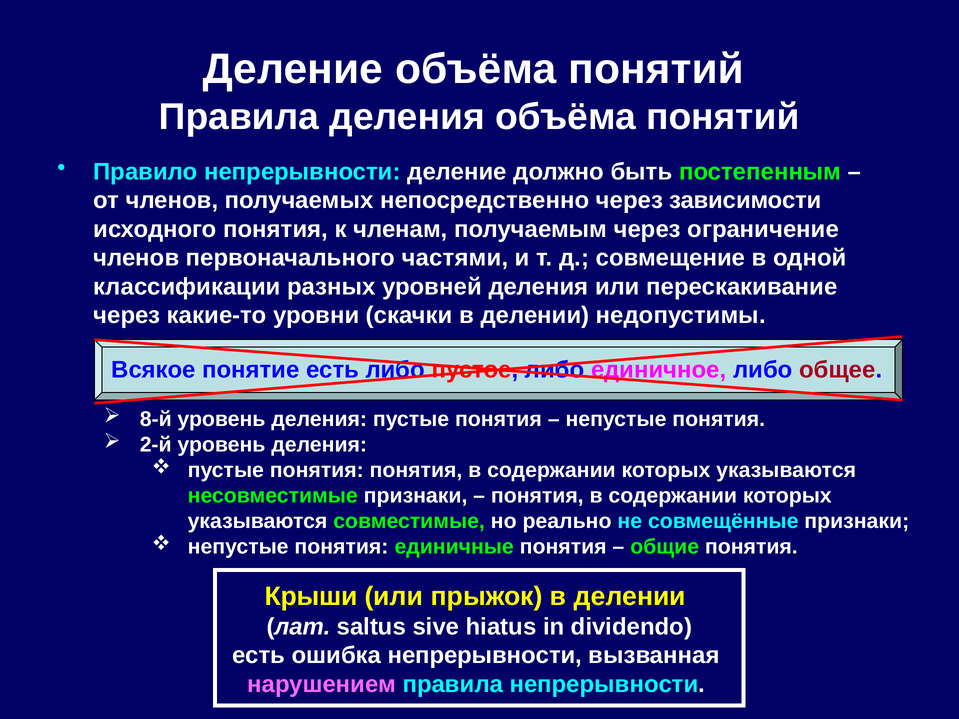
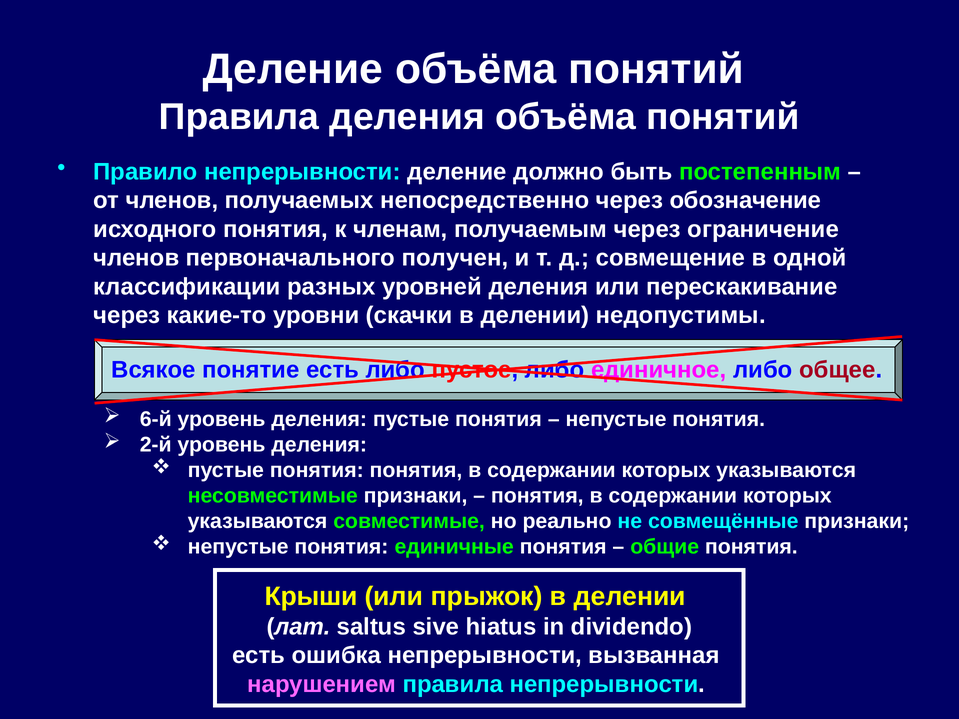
зависимости: зависимости -> обозначение (745, 201)
частями: частями -> получен (455, 258)
8-й: 8-й -> 6-й (156, 419)
